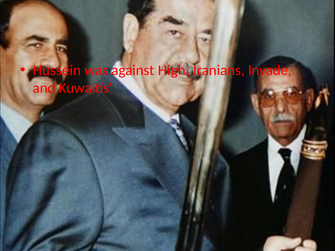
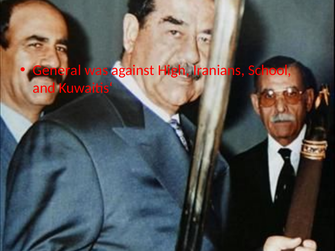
Hussein: Hussein -> General (57, 70)
Invade: Invade -> School (270, 70)
